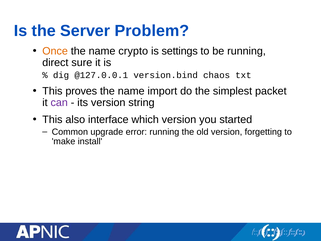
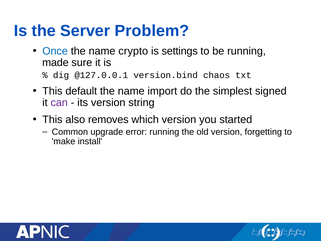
Once colour: orange -> blue (55, 51)
direct: direct -> made (55, 63)
proves: proves -> default (81, 91)
packet: packet -> signed (271, 91)
interface: interface -> removes (108, 119)
